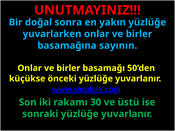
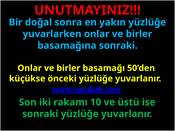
basamağına sayının: sayının -> sonraki (118, 46)
30: 30 -> 10 (96, 102)
